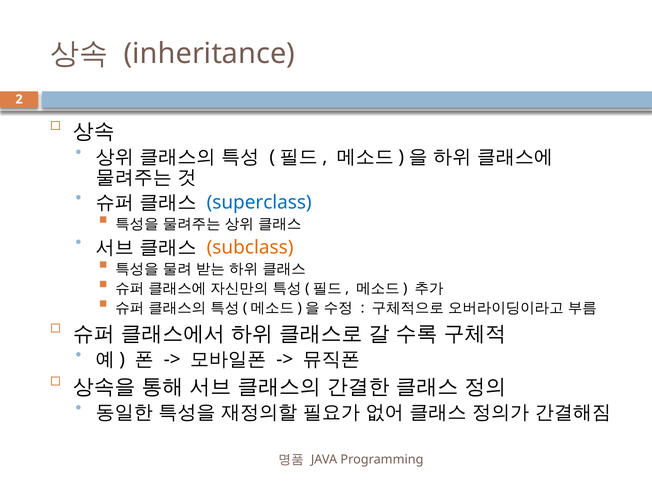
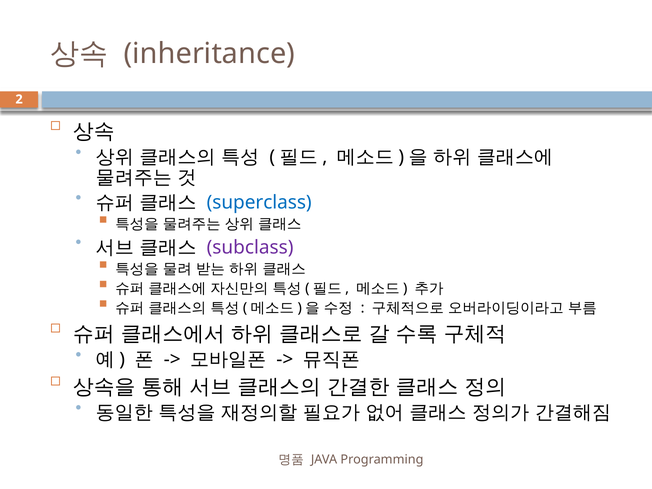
subclass colour: orange -> purple (250, 247)
